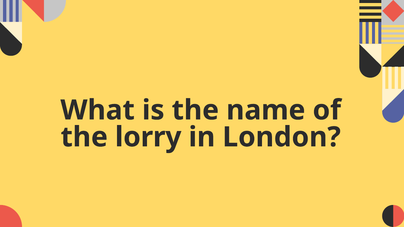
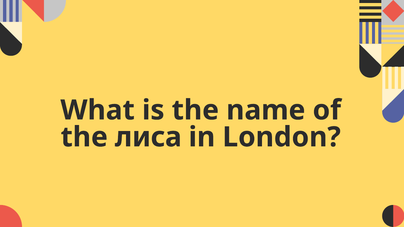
lorry: lorry -> лиса (148, 137)
